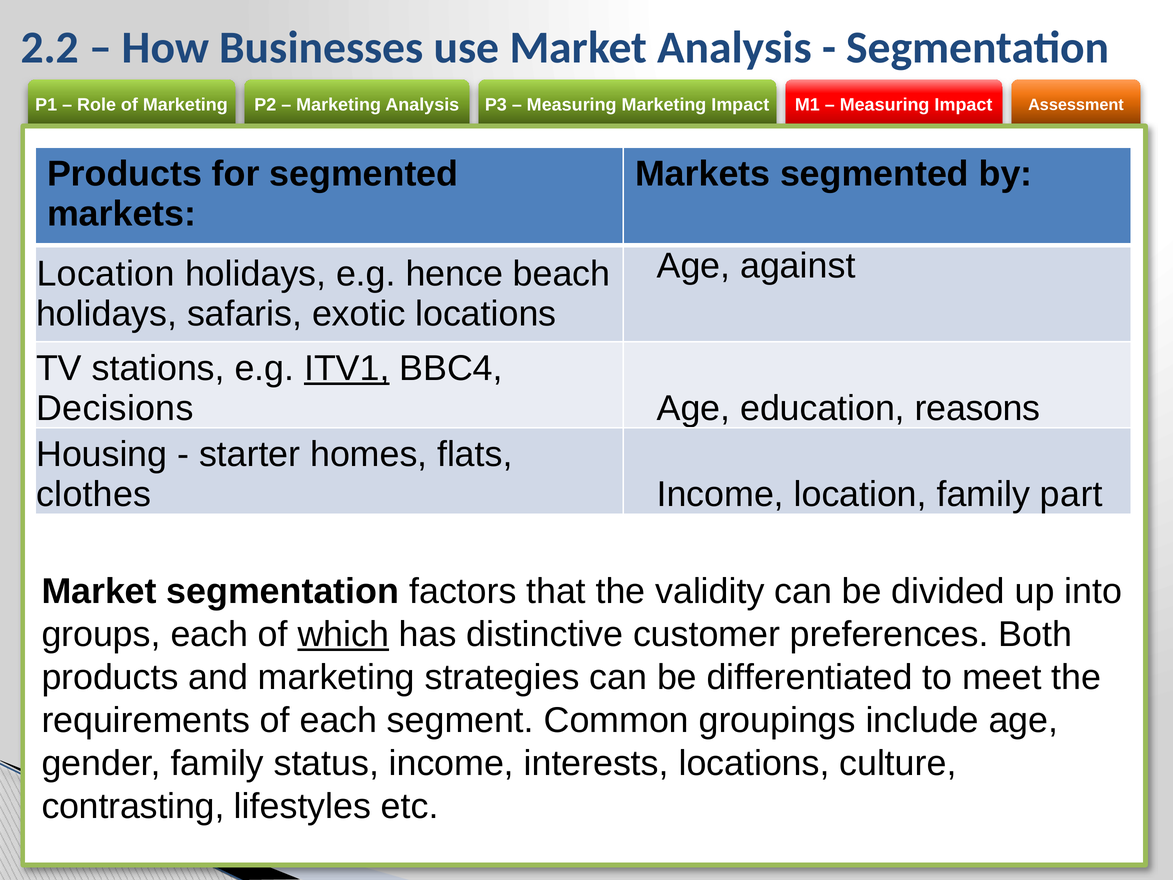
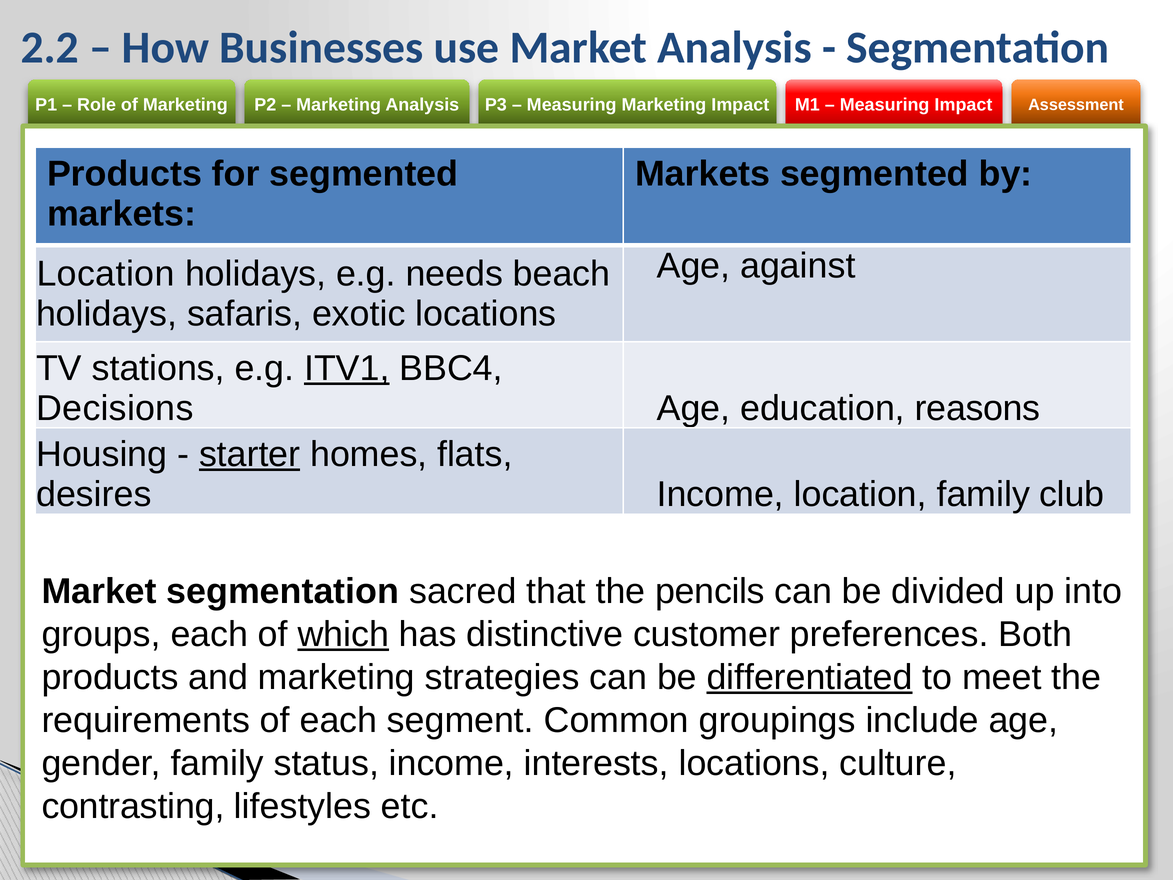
hence: hence -> needs (454, 274)
starter underline: none -> present (250, 454)
clothes: clothes -> desires (94, 494)
part: part -> club (1072, 494)
factors: factors -> sacred (463, 591)
validity: validity -> pencils (710, 591)
differentiated underline: none -> present (810, 677)
